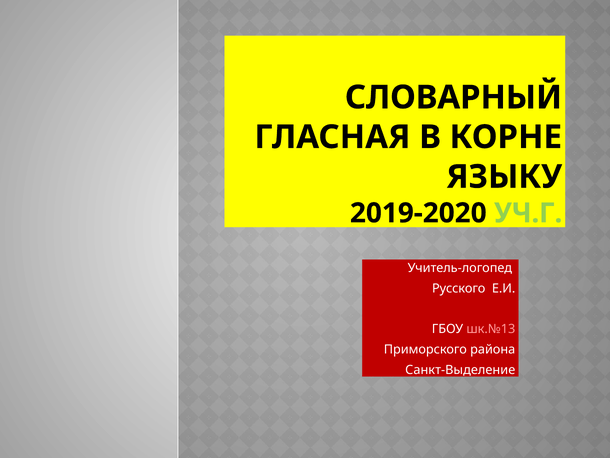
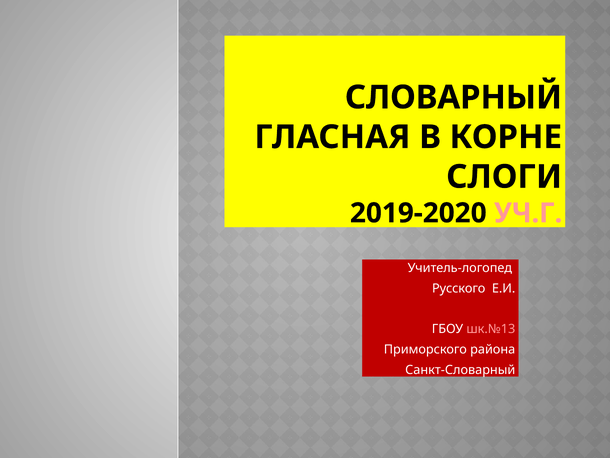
ЯЗЫКУ: ЯЗЫКУ -> СЛОГИ (504, 177)
УЧ.Г colour: light green -> pink (528, 213)
Санкт-Выделение: Санкт-Выделение -> Санкт-Словарный (460, 369)
